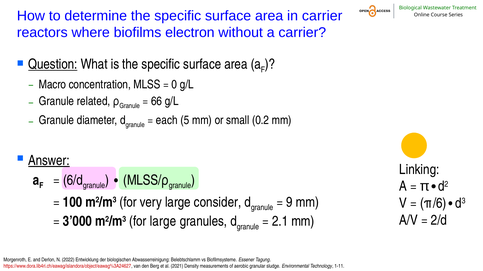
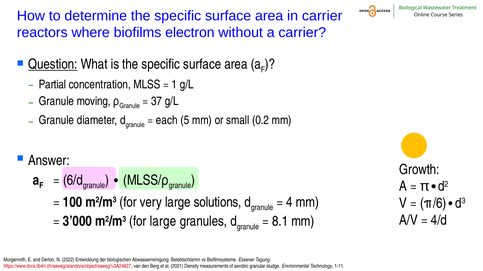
Macro: Macro -> Partial (53, 85)
0: 0 -> 1 (174, 85)
Granule related: related -> moving (94, 102)
66: 66 -> 37 (157, 102)
Answer underline: present -> none (49, 161)
Linking: Linking -> Growth (419, 170)
consider: consider -> solutions (218, 203)
9: 9 -> 4 (289, 203)
2/d: 2/d -> 4/d (439, 221)
2.1: 2.1 -> 8.1 (280, 222)
